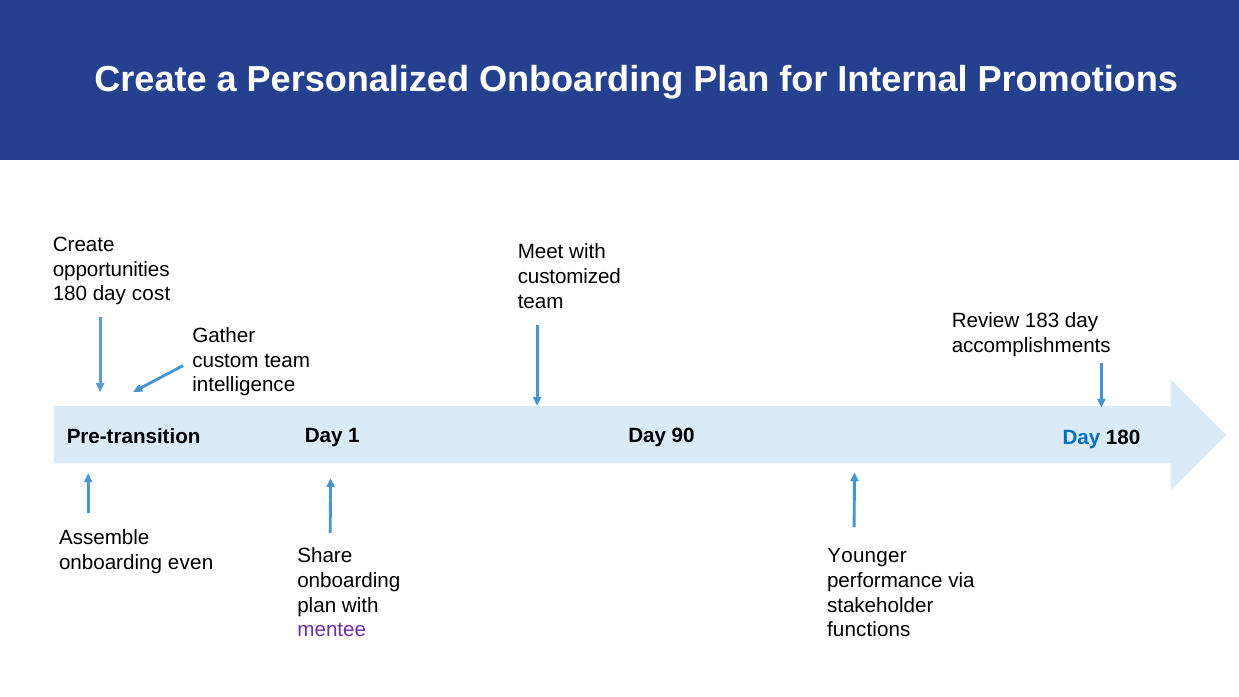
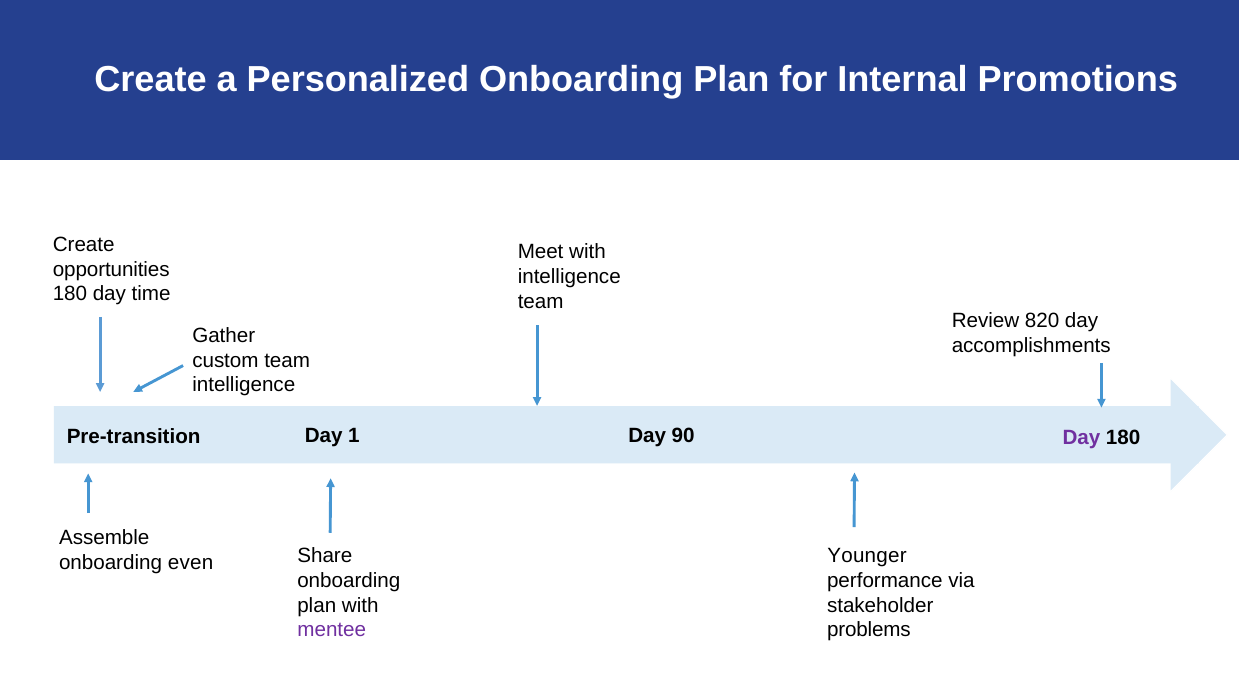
customized: customized -> intelligence (569, 277)
cost: cost -> time (151, 294)
183: 183 -> 820 (1042, 321)
Day colour: blue -> purple (1081, 438)
functions: functions -> problems (869, 630)
